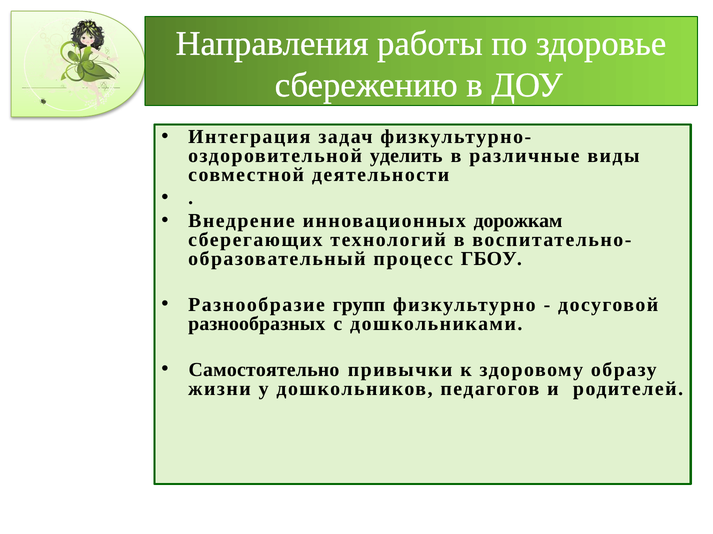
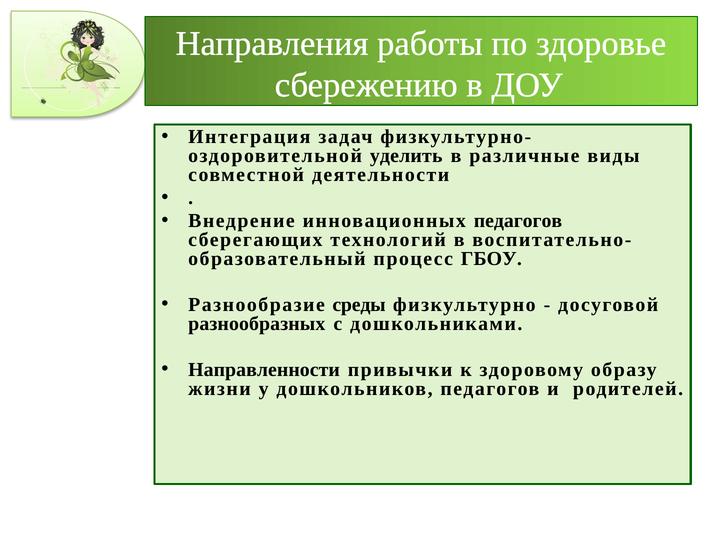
инновационных дорожкам: дорожкам -> педагогов (518, 221)
групп: групп -> среды (359, 305)
Самостоятельно: Самостоятельно -> Направленности (264, 370)
